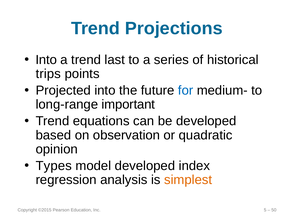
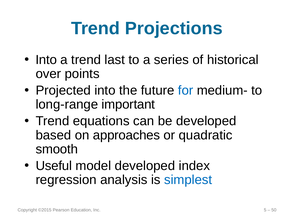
trips: trips -> over (48, 74)
observation: observation -> approaches (126, 135)
opinion: opinion -> smooth (57, 150)
Types: Types -> Useful (54, 166)
simplest colour: orange -> blue (188, 180)
